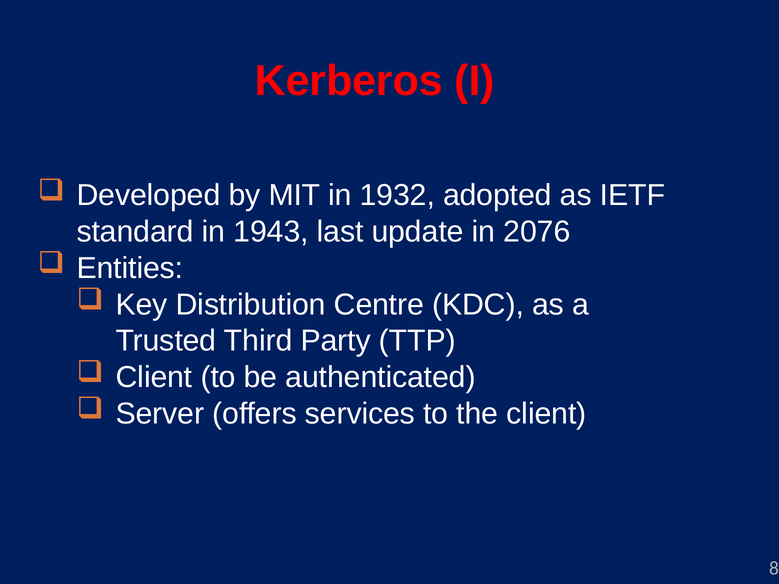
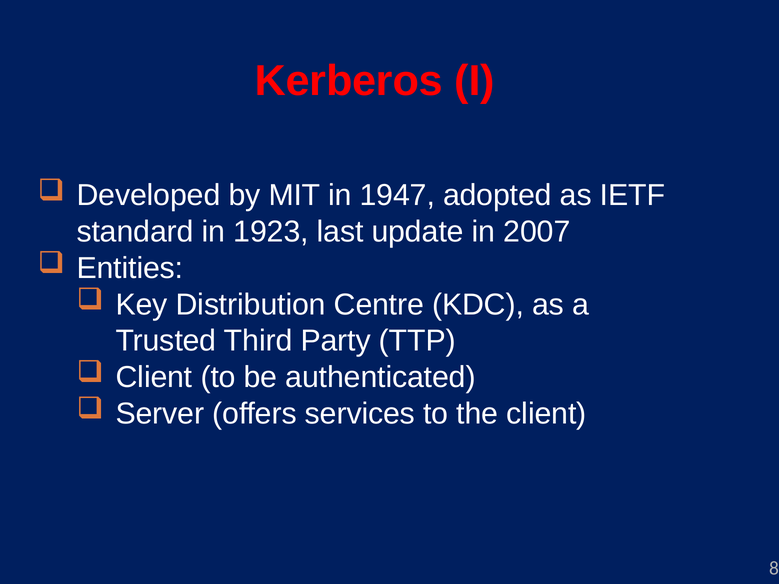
1932: 1932 -> 1947 (397, 196)
1943: 1943 -> 1923 (271, 232)
2076: 2076 -> 2007 (537, 232)
